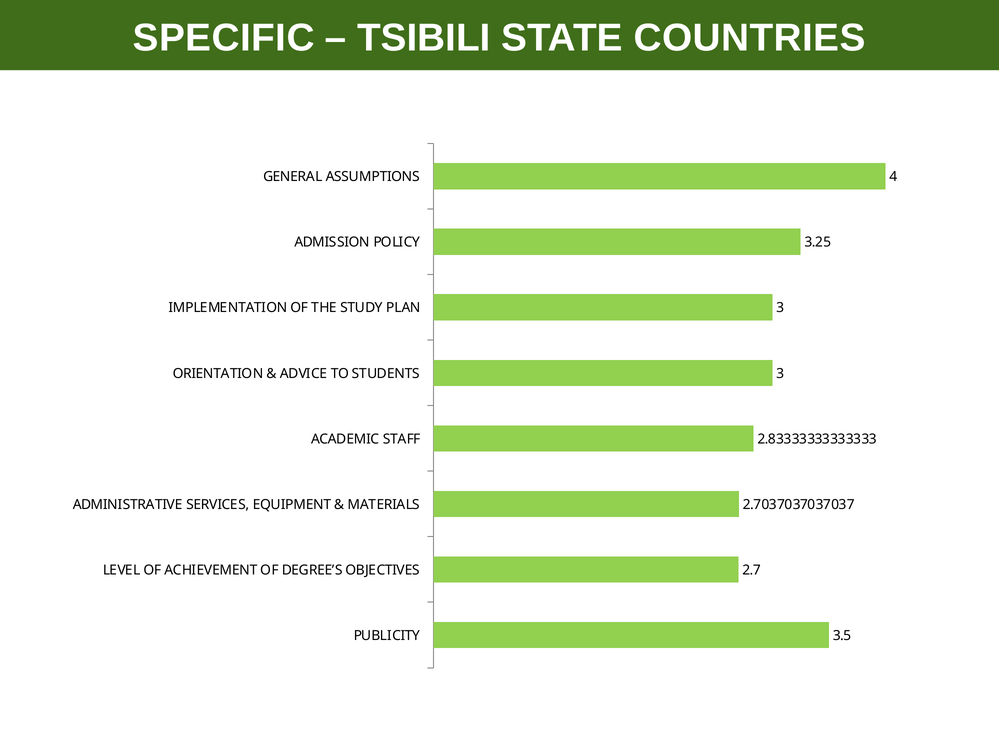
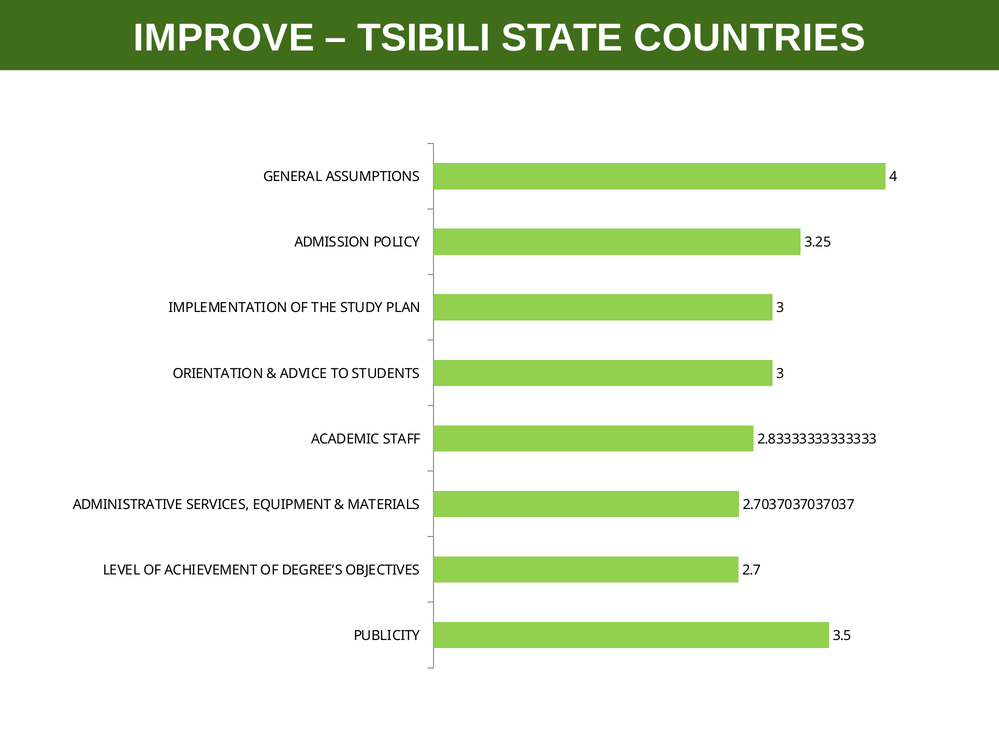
SPECIFIC: SPECIFIC -> IMPROVE (224, 38)
